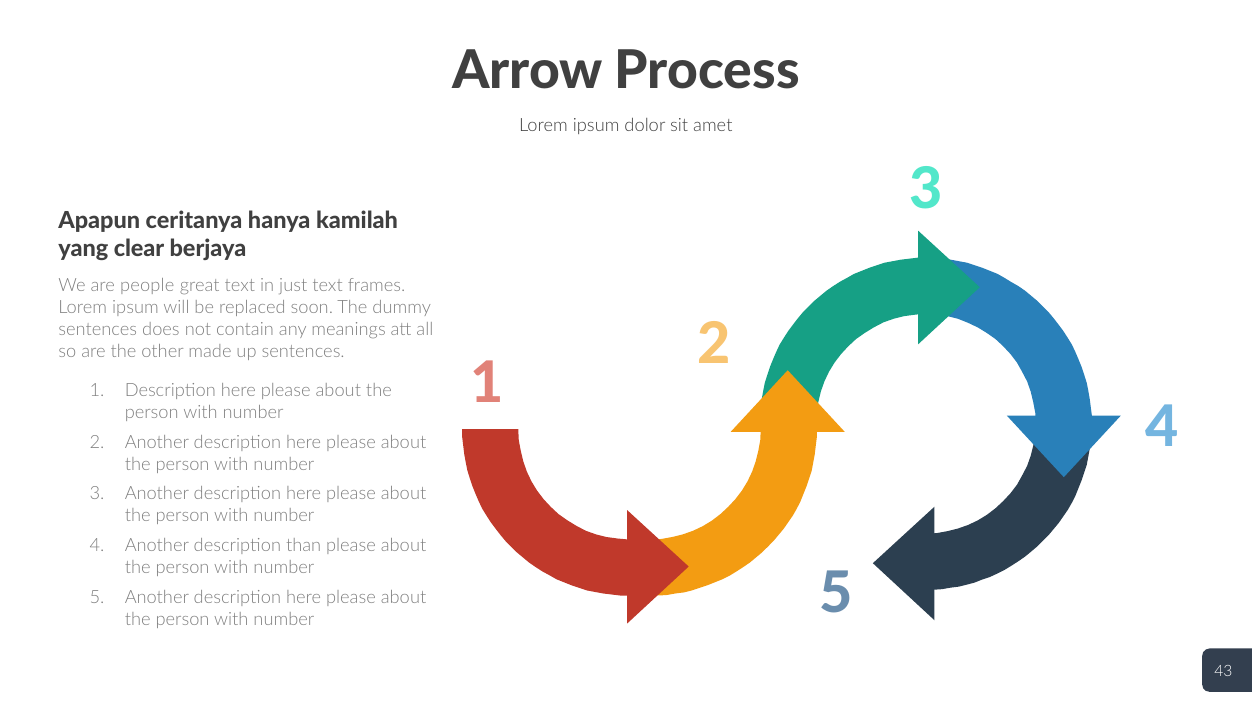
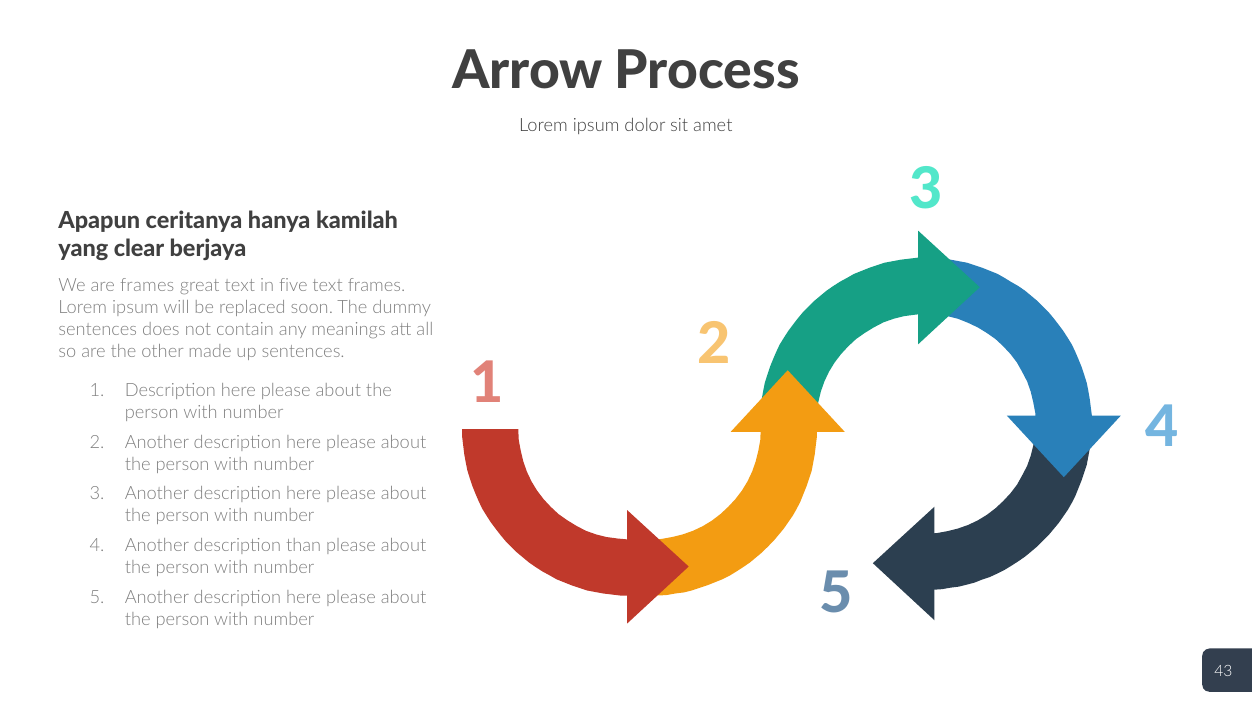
are people: people -> frames (147, 285)
just: just -> five (293, 285)
